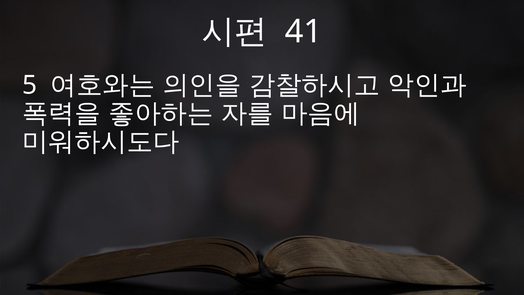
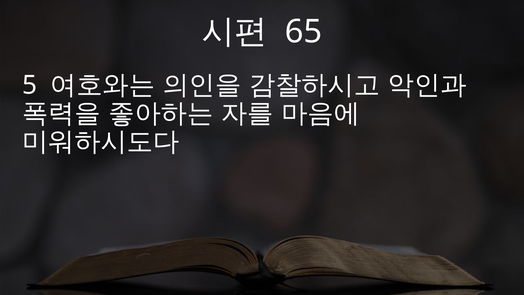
41: 41 -> 65 (304, 32)
